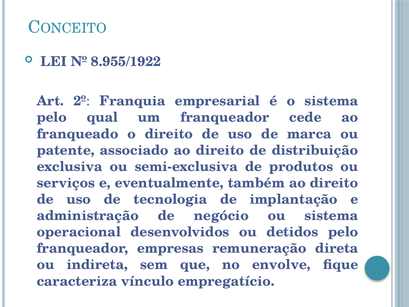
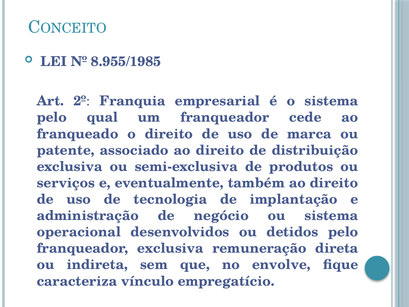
8.955/1922: 8.955/1922 -> 8.955/1985 (126, 61)
franqueador empresas: empresas -> exclusiva (170, 248)
